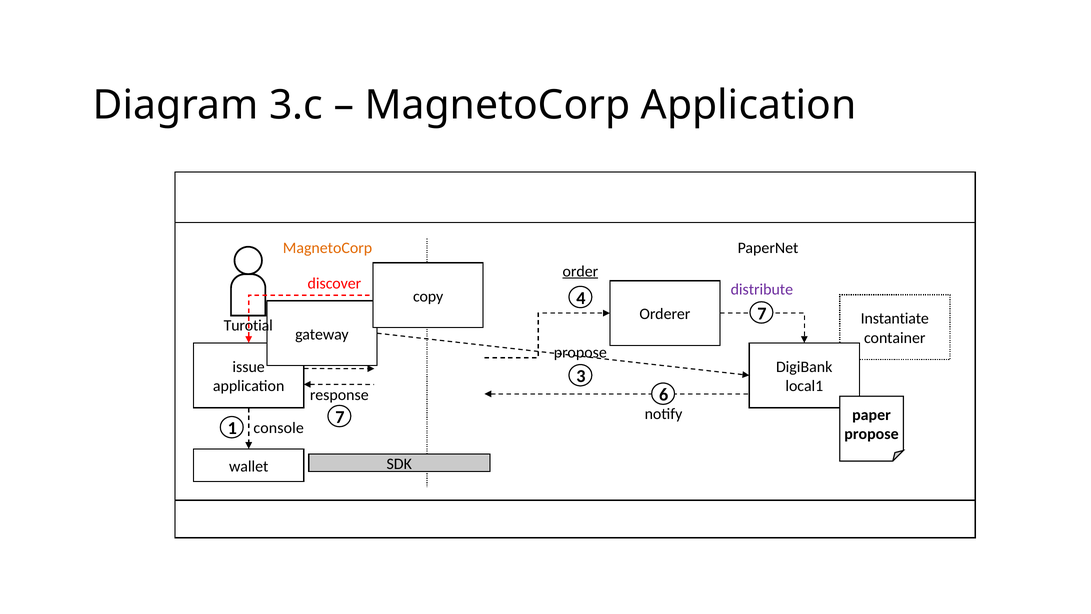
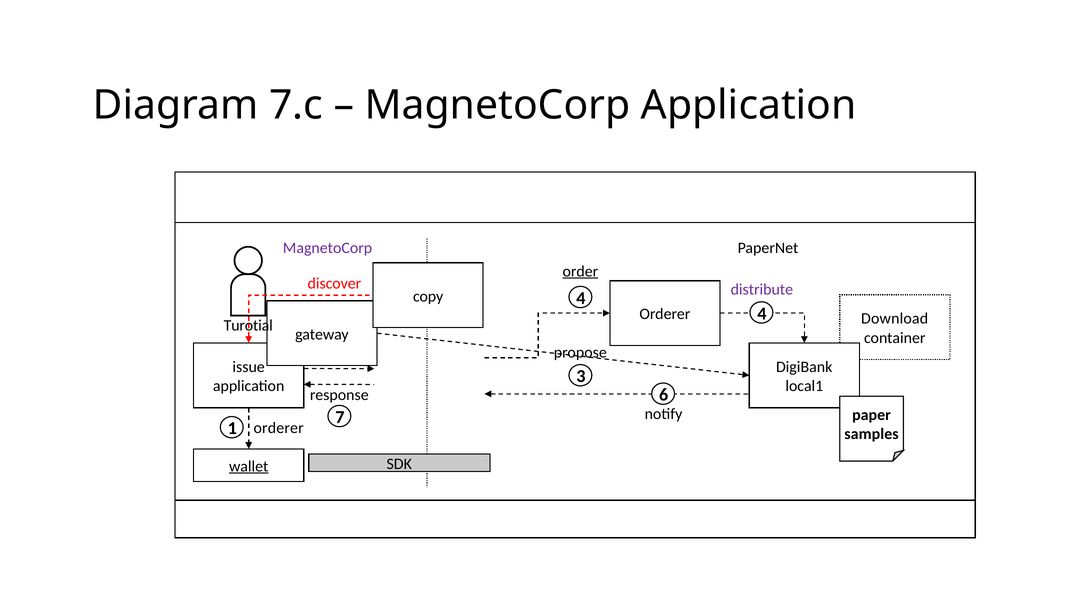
3.c: 3.c -> 7.c (296, 105)
MagnetoCorp colour: orange -> purple (327, 248)
Orderer 7: 7 -> 4 (762, 314)
Instantiate: Instantiate -> Download (895, 319)
console: console -> orderer (279, 428)
propose: propose -> samples (872, 434)
wallet underline: none -> present (249, 466)
